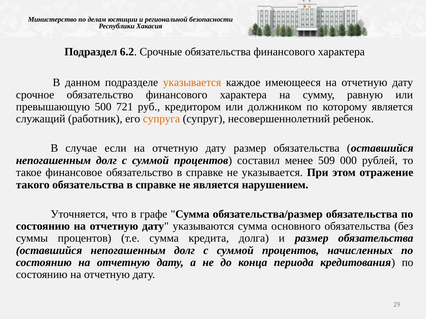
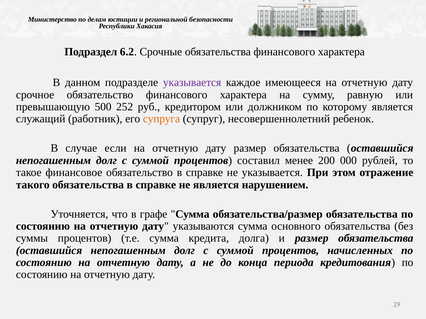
указывается colour: orange -> purple (192, 83)
721: 721 -> 252 (125, 107)
509: 509 -> 200 (327, 161)
